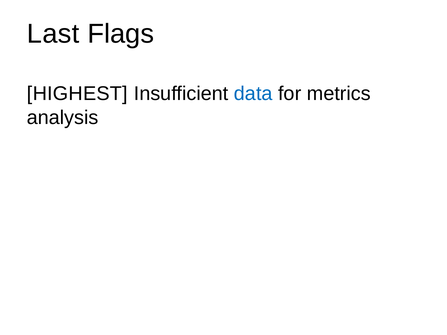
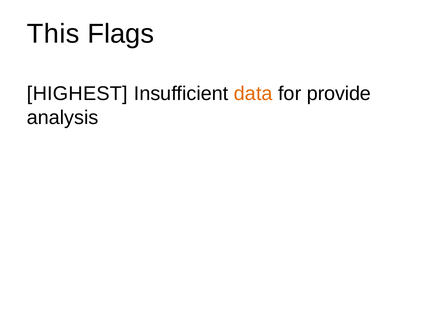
Last: Last -> This (53, 34)
data colour: blue -> orange (253, 94)
metrics: metrics -> provide (339, 94)
